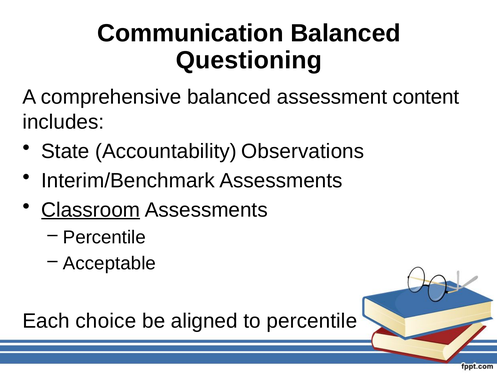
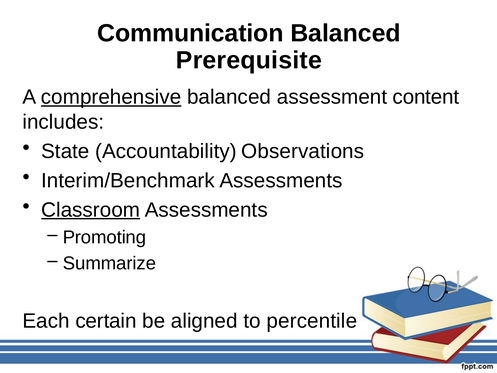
Questioning: Questioning -> Prerequisite (249, 60)
comprehensive underline: none -> present (111, 97)
Percentile: Percentile -> Promoting (104, 237)
Acceptable: Acceptable -> Summarize (110, 263)
choice: choice -> certain (106, 321)
